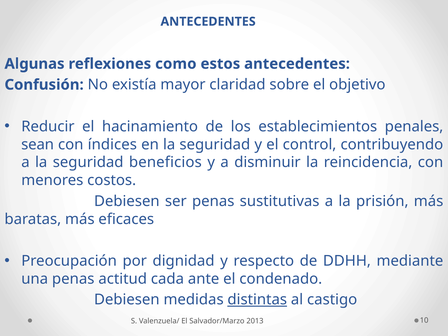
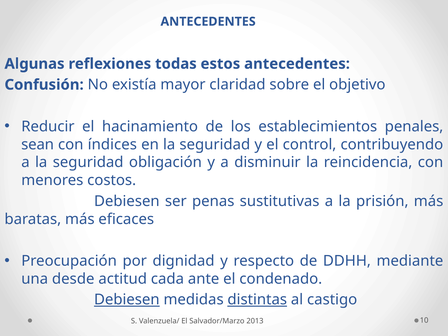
como: como -> todas (176, 64)
beneficios: beneficios -> obligación (165, 162)
una penas: penas -> desde (73, 279)
Debiesen underline: none -> present (127, 300)
